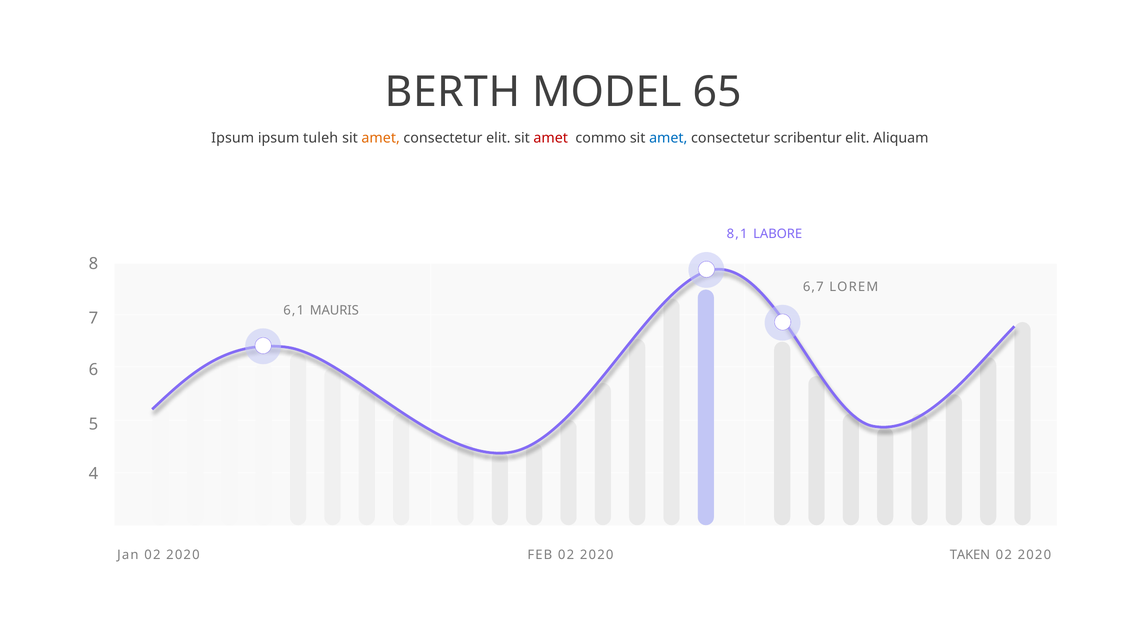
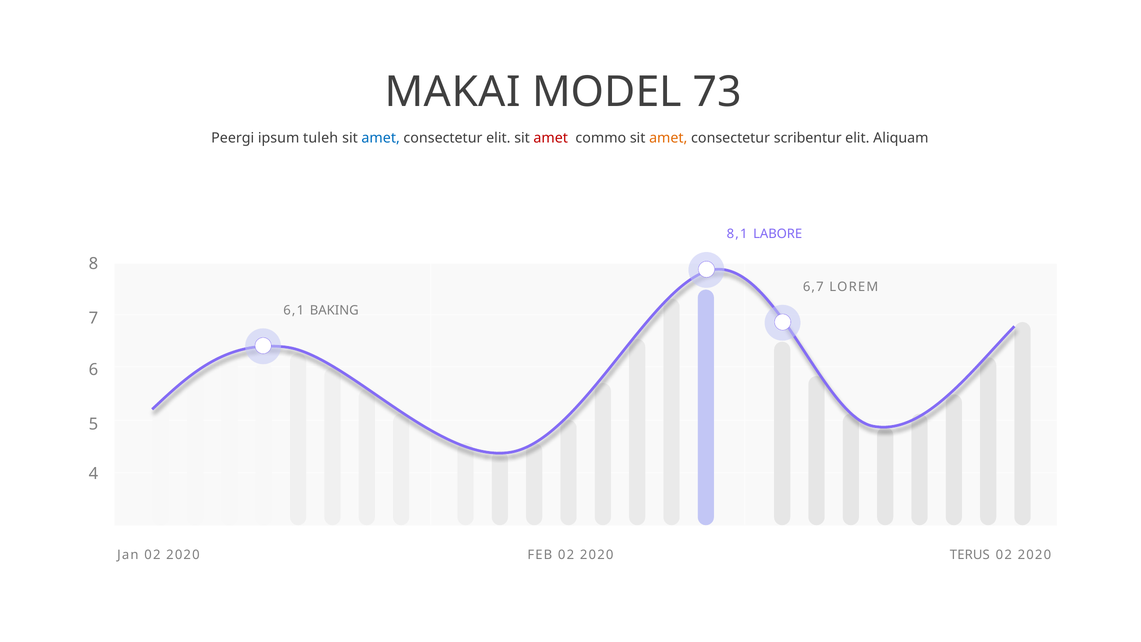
BERTH: BERTH -> MAKAI (453, 92)
65: 65 -> 73 (717, 92)
Ipsum: Ipsum -> Peergi (233, 138)
amet colour: orange -> blue (381, 138)
amet colour: blue -> orange (668, 138)
MAURIS: MAURIS -> BAKING (334, 310)
TAKEN: TAKEN -> TERUS (970, 555)
